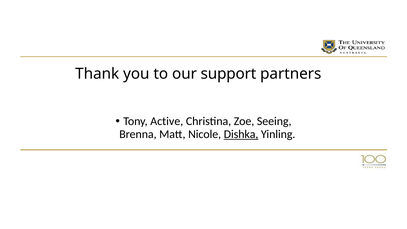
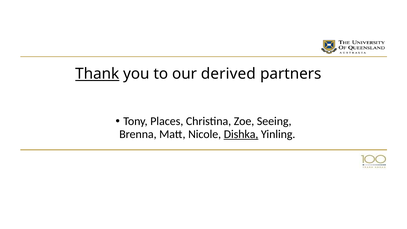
Thank underline: none -> present (97, 74)
support: support -> derived (228, 74)
Active: Active -> Places (167, 121)
